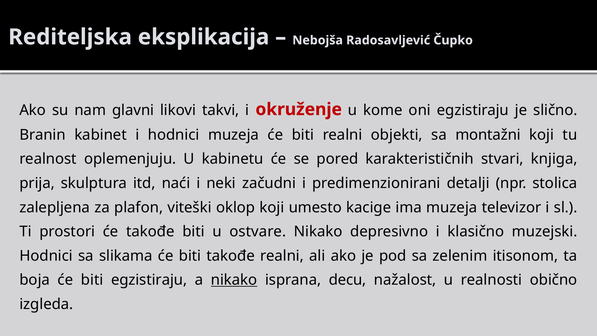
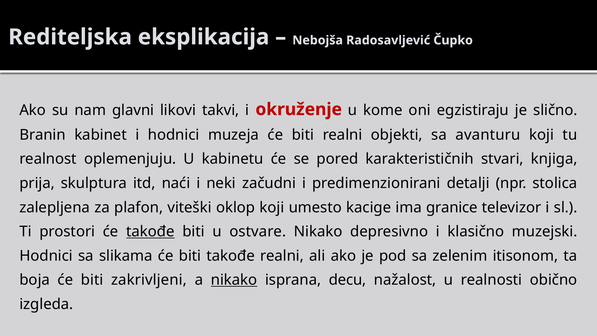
montažni: montažni -> avanturu (488, 135)
ima muzeja: muzeja -> granice (452, 207)
takođe underline: none -> present (150, 231)
biti egzistiraju: egzistiraju -> zakrivljeni (149, 280)
